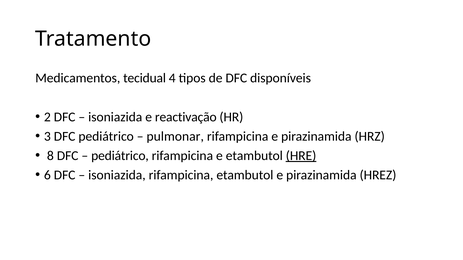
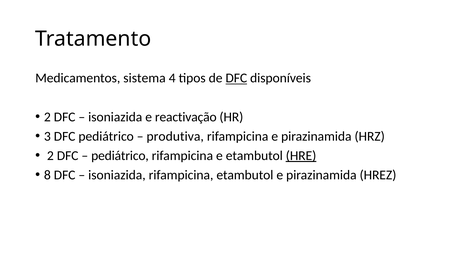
tecidual: tecidual -> sistema (144, 78)
DFC underline: none -> present (236, 78)
pulmonar: pulmonar -> produtiva (175, 137)
8: 8 -> 2 (50, 156)
6: 6 -> 8 (47, 175)
